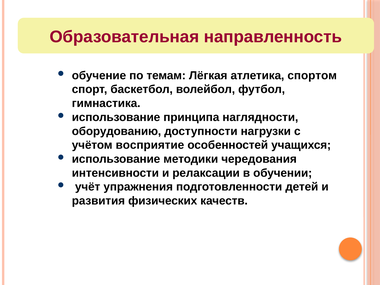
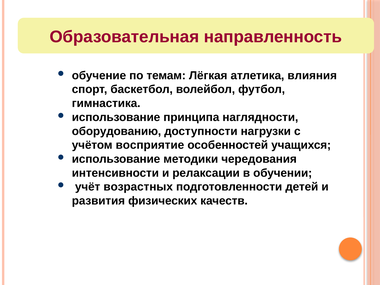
спортом: спортом -> влияния (312, 75)
упражнения: упражнения -> возрастных (138, 187)
